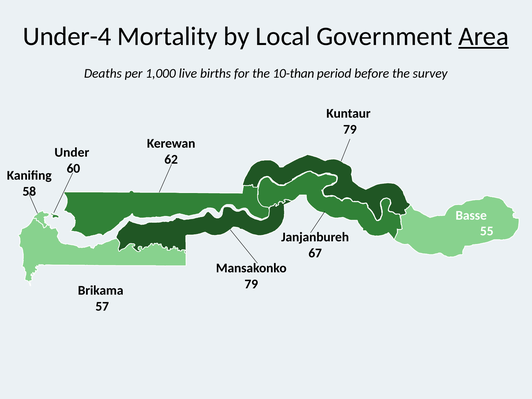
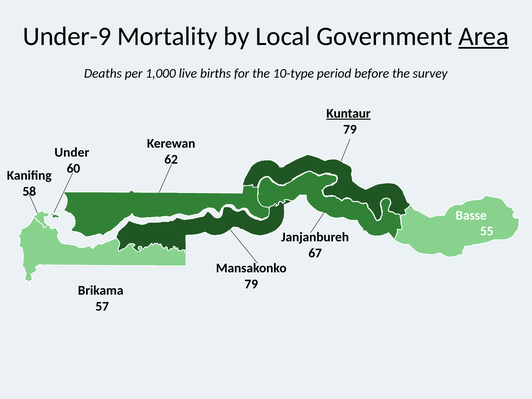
Under-4: Under-4 -> Under-9 (67, 36)
10-than: 10-than -> 10-type (293, 73)
Kuntaur underline: none -> present (349, 113)
